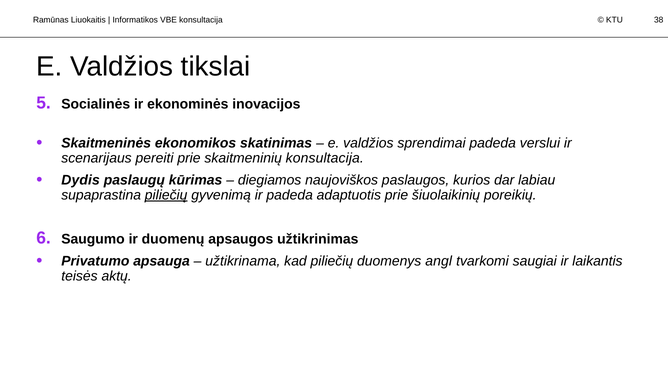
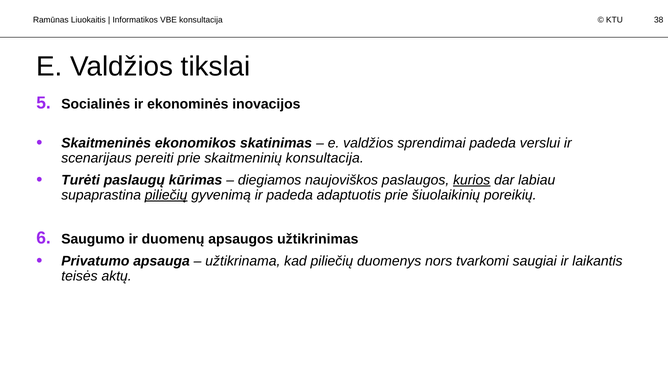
Dydis: Dydis -> Turėti (81, 180)
kurios underline: none -> present (472, 180)
angl: angl -> nors (439, 261)
